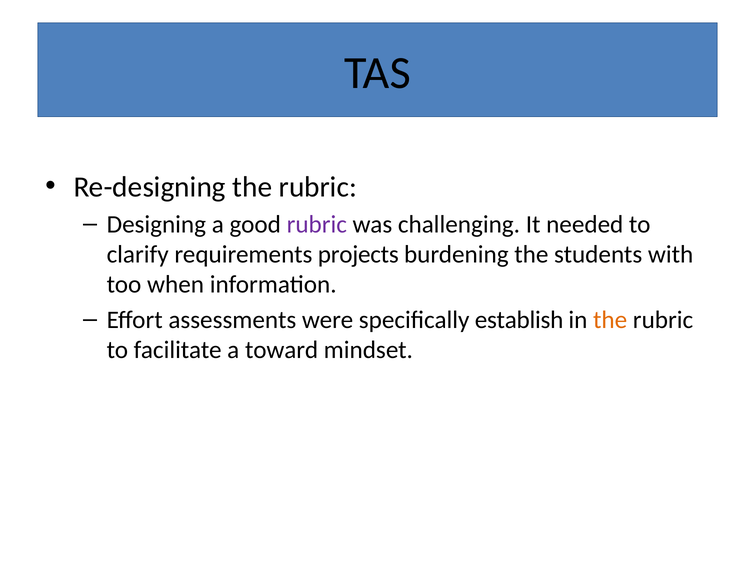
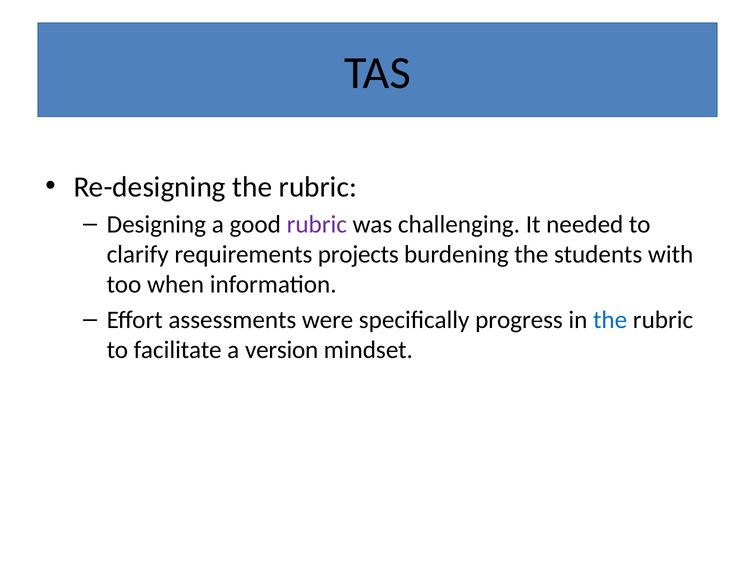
establish: establish -> progress (519, 320)
the colour: orange -> blue (610, 320)
toward: toward -> version (282, 350)
